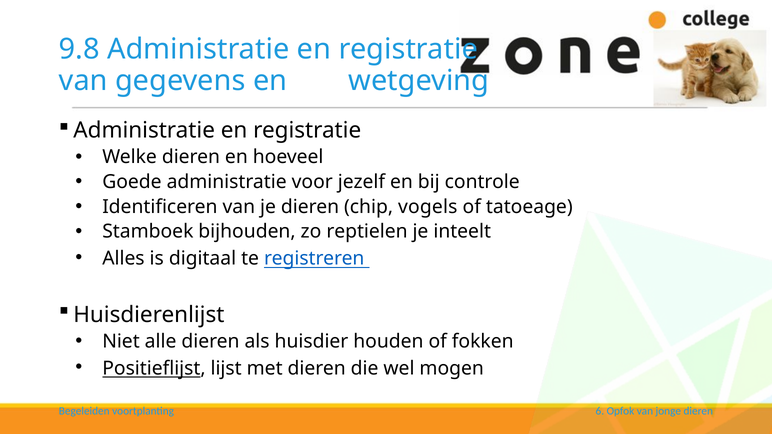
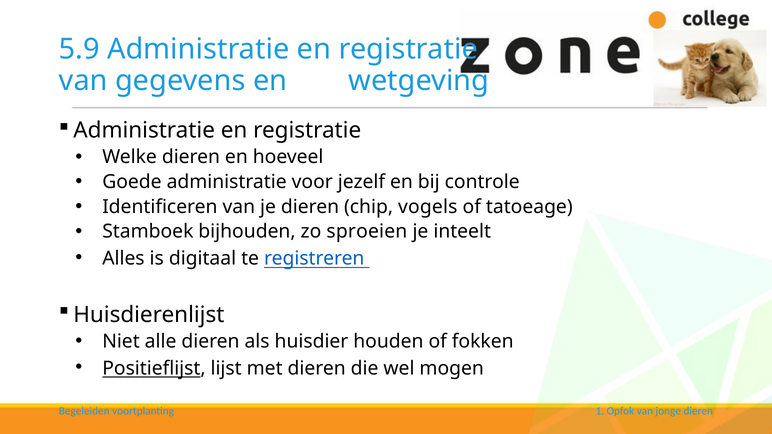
9.8: 9.8 -> 5.9 (79, 49)
reptielen: reptielen -> sproeien (367, 232)
6: 6 -> 1 (600, 411)
